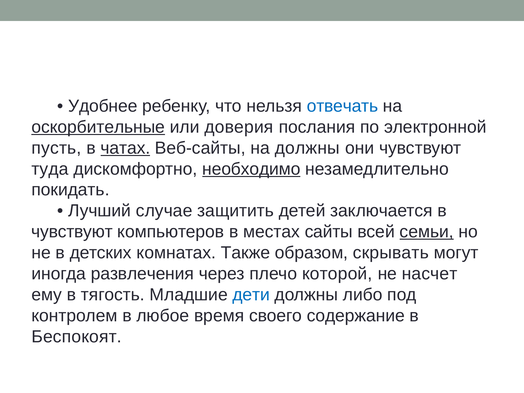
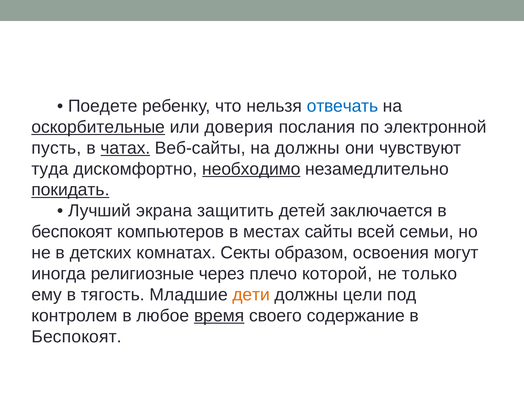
Удобнее: Удобнее -> Поедете (103, 106)
покидать underline: none -> present (70, 190)
случае: случае -> экрана (164, 211)
чувствуют: чувствуют -> беспокоят (72, 232)
семьи underline: present -> none (427, 232)
Также: Также -> Секты (246, 253)
скрывать: скрывать -> освоения (391, 253)
развлечения: развлечения -> религиозные (142, 274)
насчет: насчет -> только (430, 274)
дети colour: blue -> orange (251, 295)
либо: либо -> цели (363, 295)
время underline: none -> present (219, 316)
